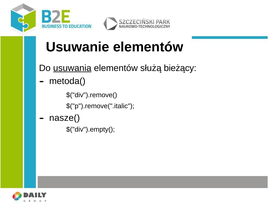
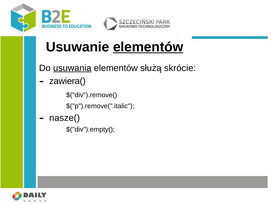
elementów underline: none -> present (148, 47)
bieżący: bieżący -> skrócie (180, 68)
metoda(: metoda( -> zawiera( (67, 81)
